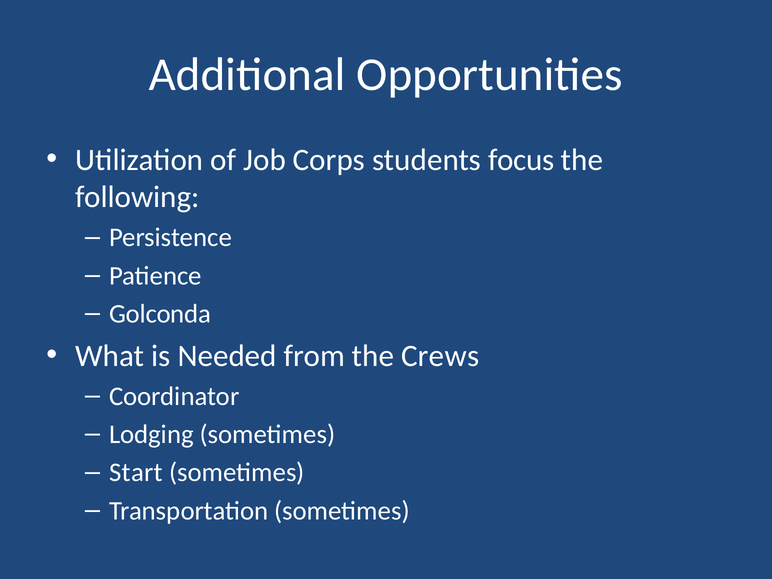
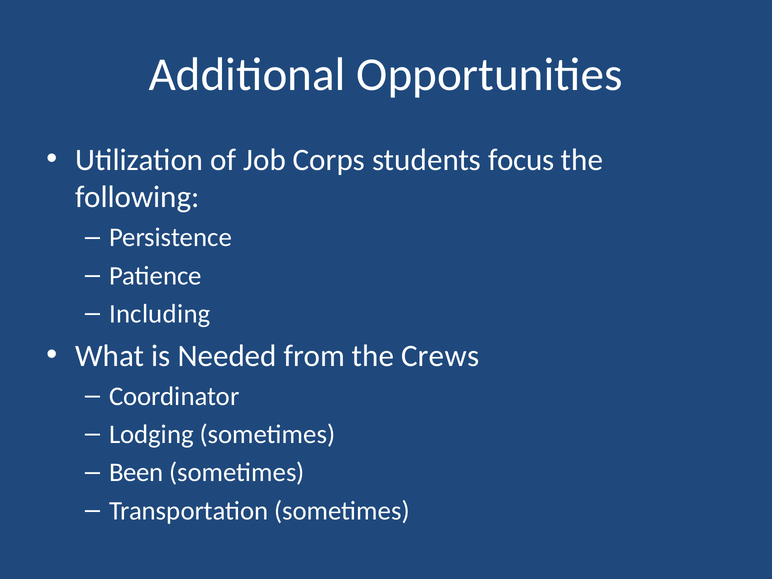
Golconda: Golconda -> Including (160, 314)
Start: Start -> Been (136, 473)
